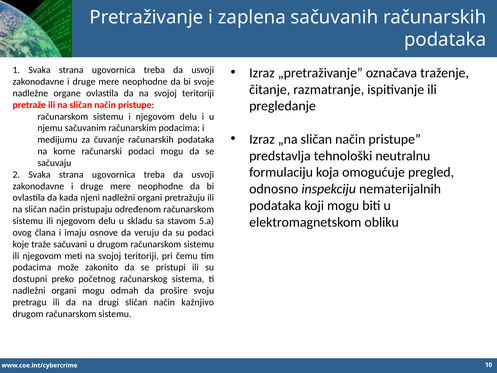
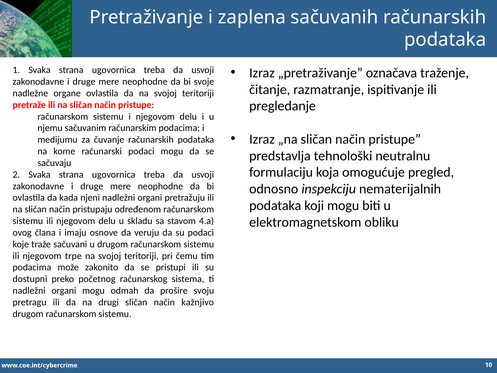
5.a: 5.a -> 4.a (207, 221)
meti: meti -> trpe (73, 256)
